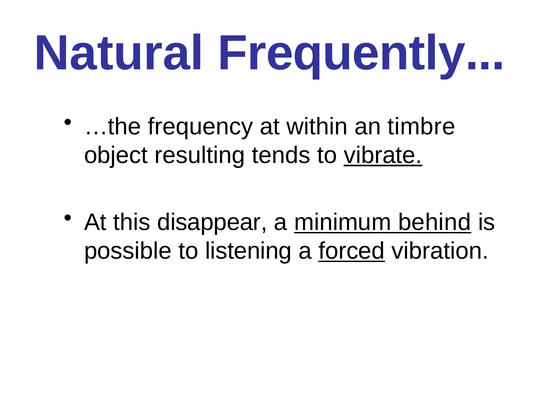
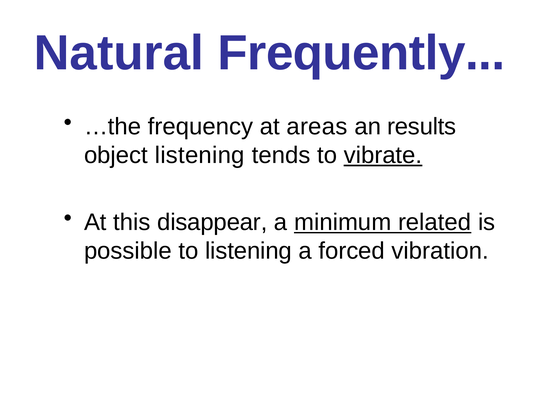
within: within -> areas (317, 127)
timbre: timbre -> results (422, 127)
object resulting: resulting -> listening (200, 155)
behind: behind -> related (435, 222)
forced underline: present -> none (352, 251)
